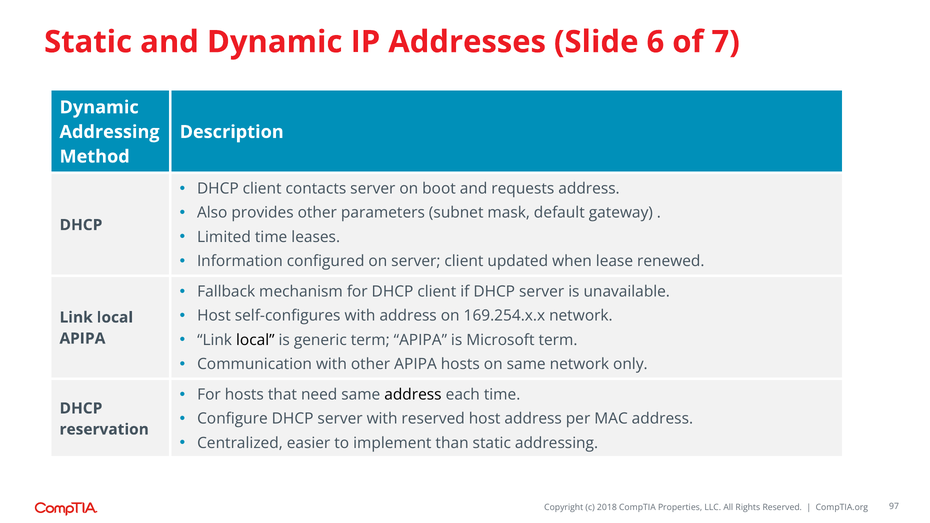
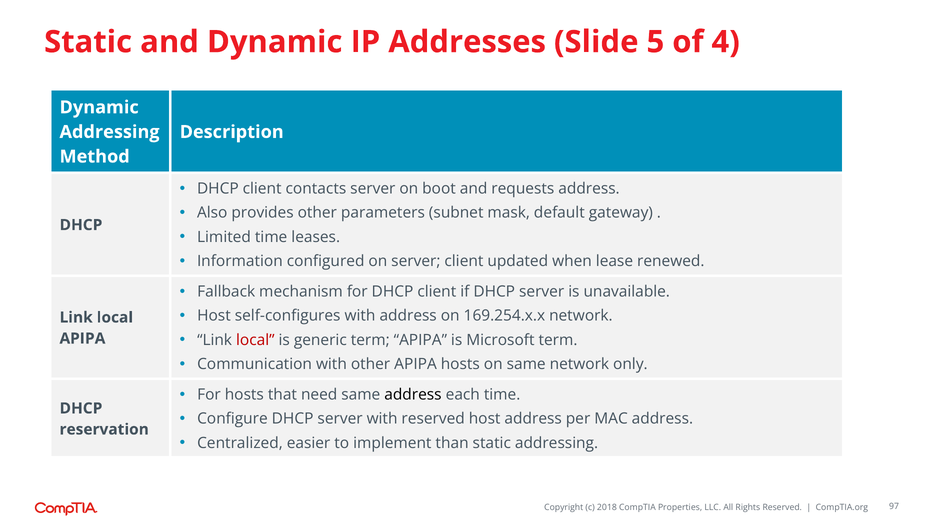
6: 6 -> 5 (655, 42)
7: 7 -> 4 (726, 42)
local colour: black -> red (255, 340)
